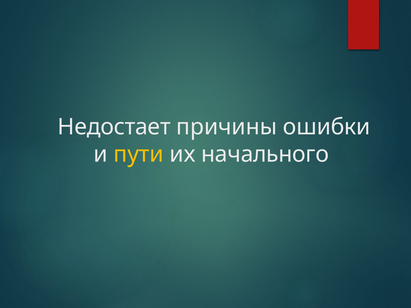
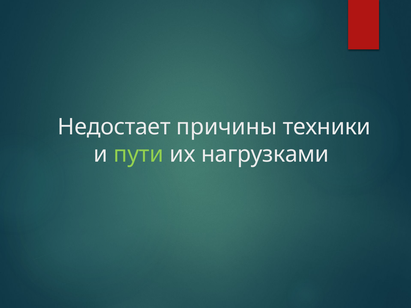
ошибки: ошибки -> техники (327, 127)
пути colour: yellow -> light green (139, 154)
начального: начального -> нагрузками (265, 154)
